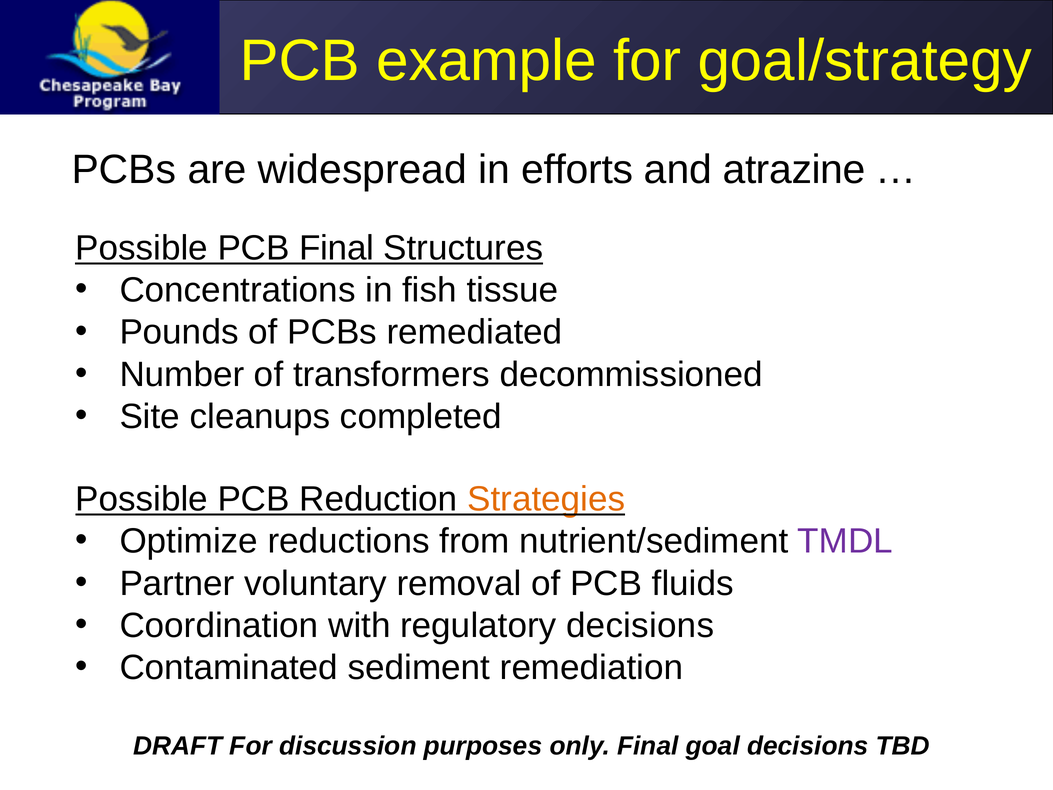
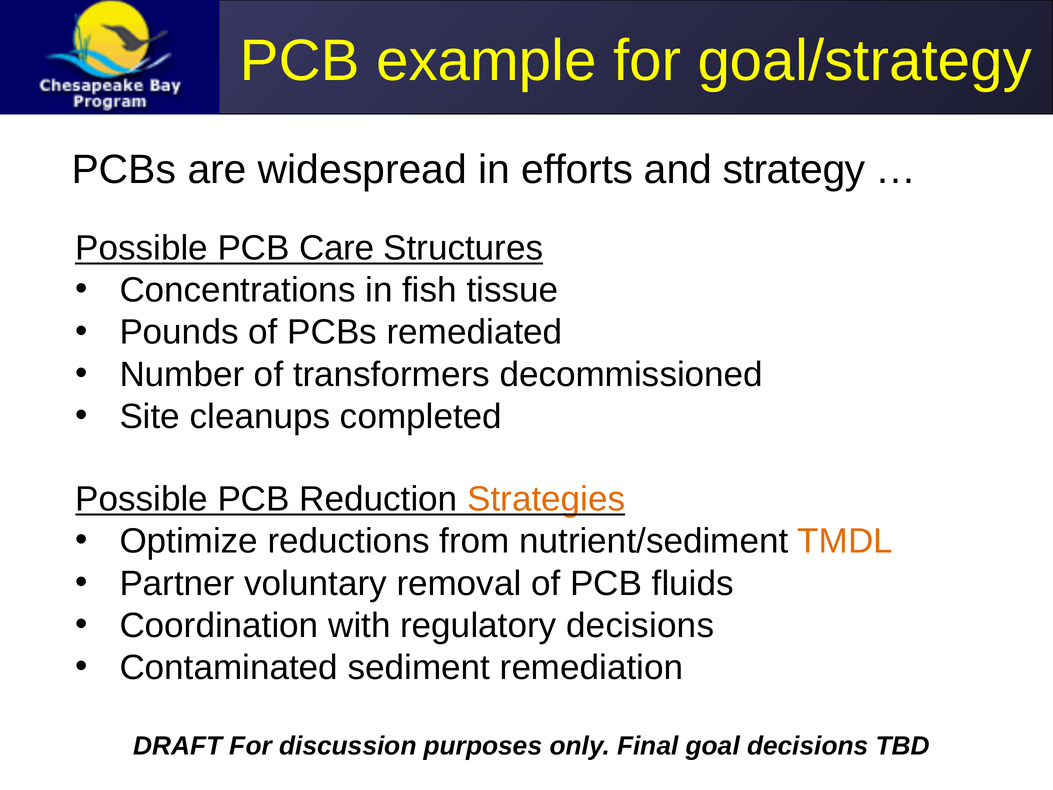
atrazine: atrazine -> strategy (794, 169)
PCB Final: Final -> Care (337, 248)
TMDL colour: purple -> orange (845, 541)
